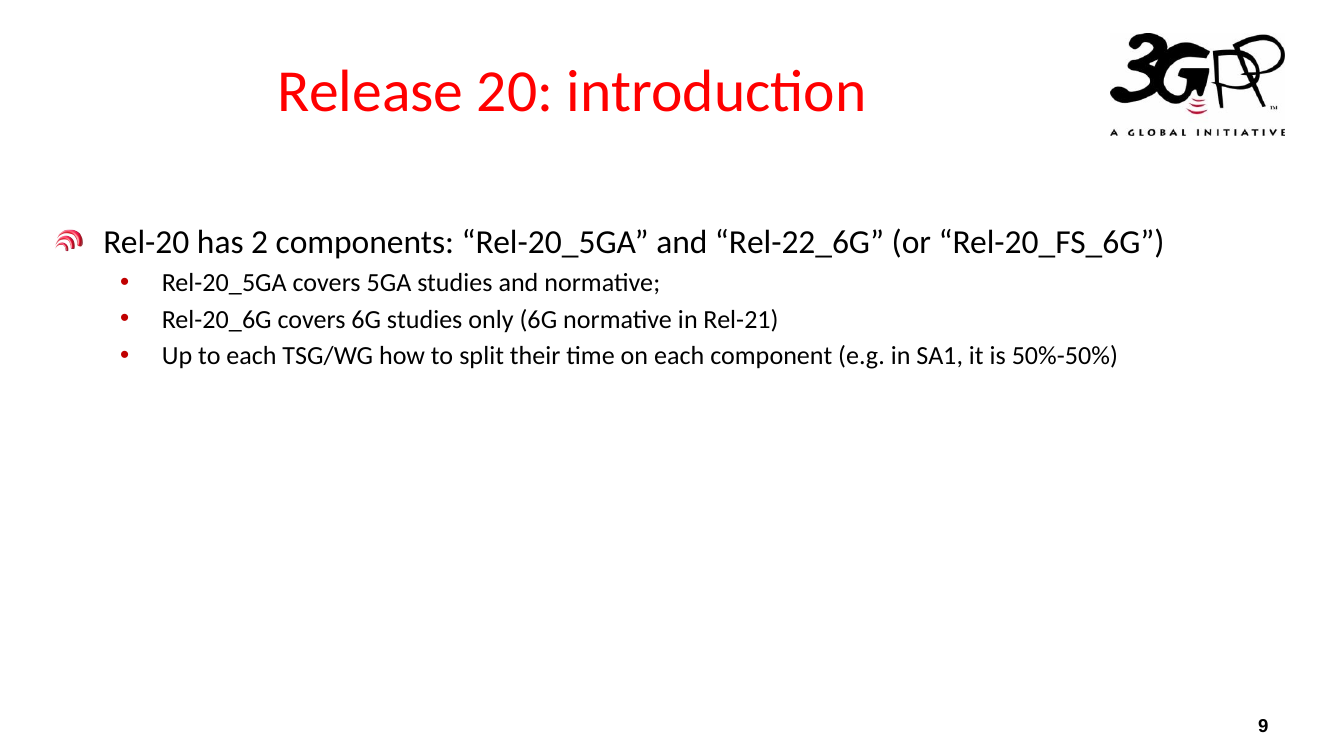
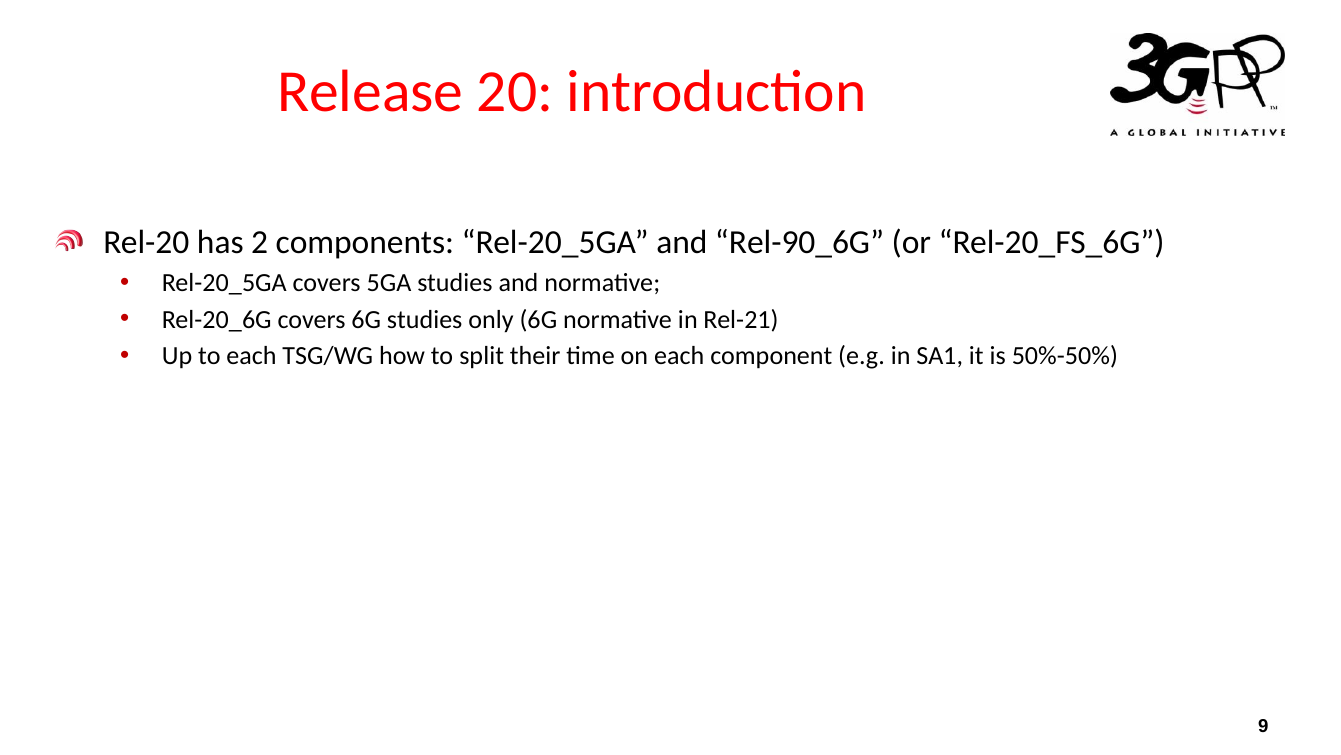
Rel-22_6G: Rel-22_6G -> Rel-90_6G (800, 242)
